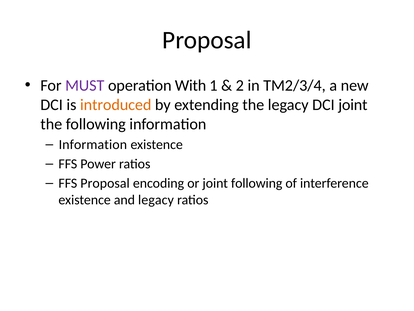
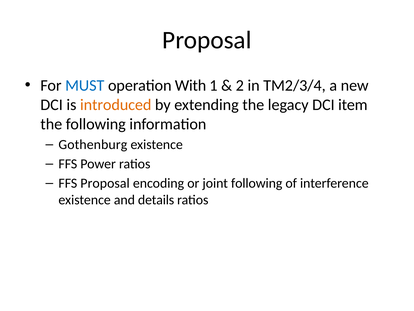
MUST colour: purple -> blue (85, 85)
DCI joint: joint -> item (353, 105)
Information: Information -> Gothenburg (93, 144)
and legacy: legacy -> details (156, 200)
